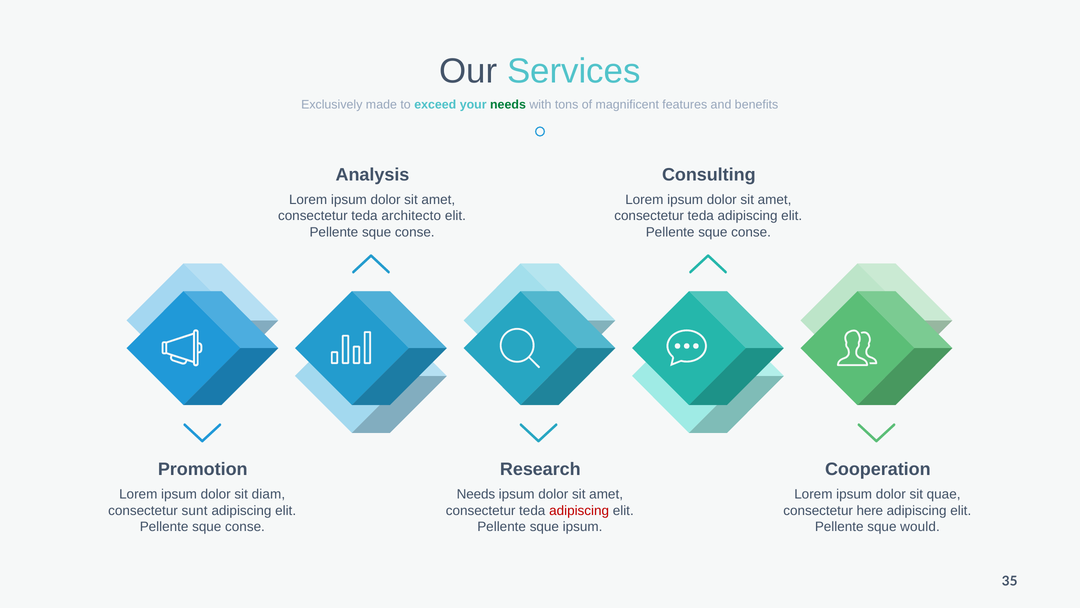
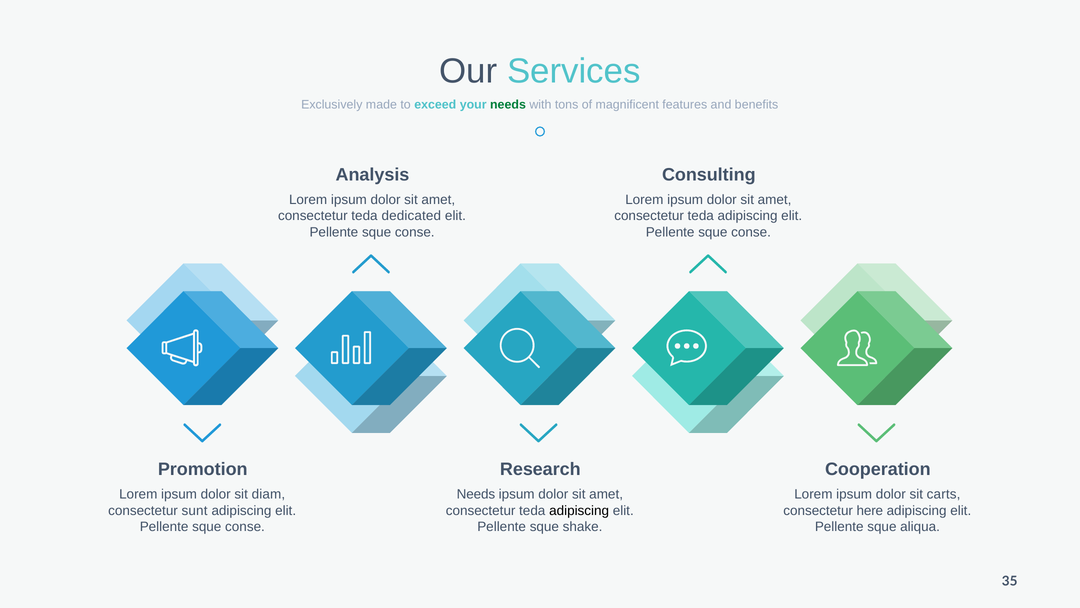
architecto: architecto -> dedicated (411, 216)
quae: quae -> carts (944, 494)
adipiscing colour: red -> black (579, 510)
sque ipsum: ipsum -> shake (583, 526)
would: would -> aliqua (920, 526)
